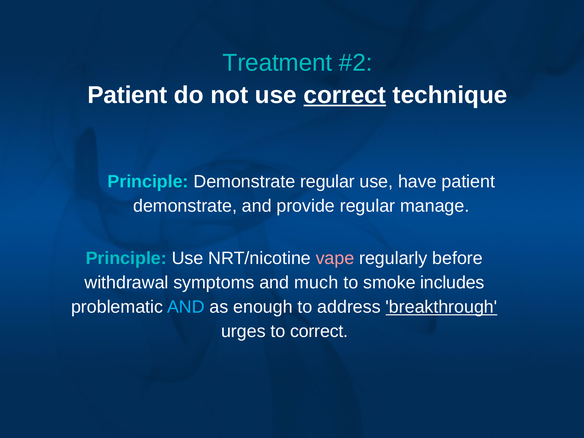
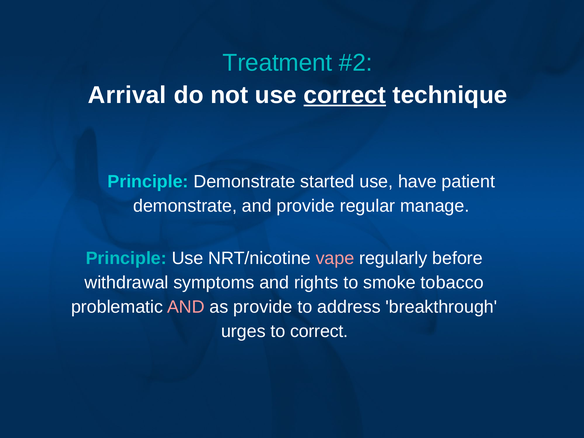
Patient: Patient -> Arrival (127, 95)
Demonstrate regular: regular -> started (327, 182)
much: much -> rights (316, 283)
includes: includes -> tobacco (452, 283)
AND colour: light blue -> pink (186, 307)
as enough: enough -> provide (263, 307)
breakthrough underline: present -> none (441, 307)
